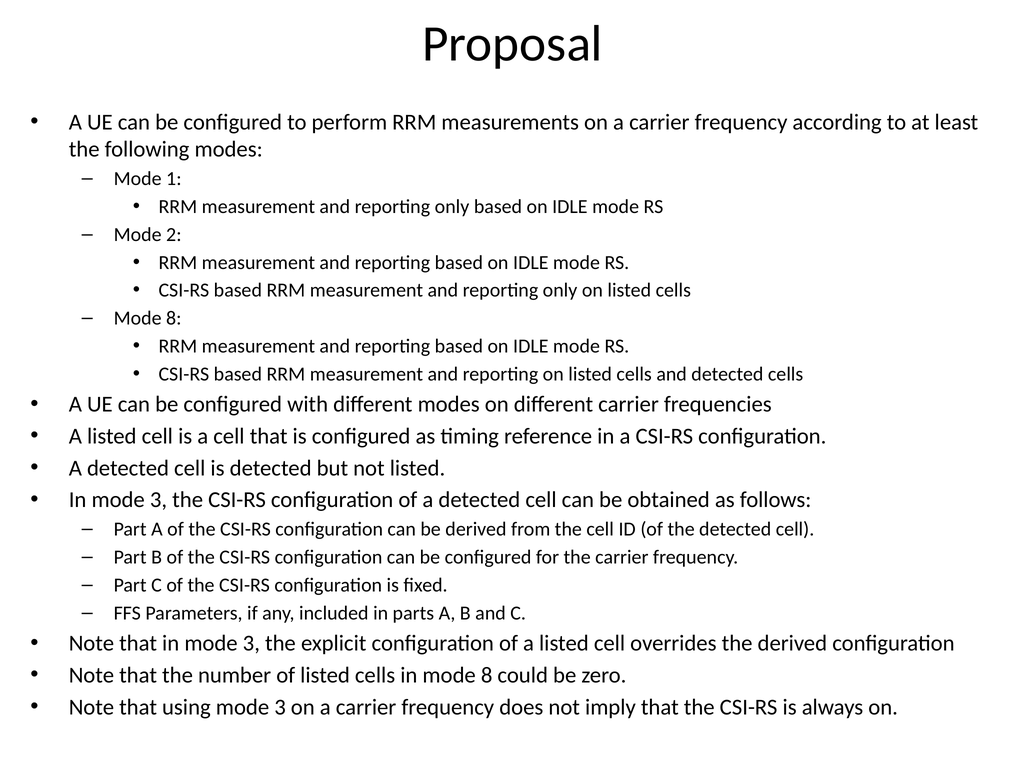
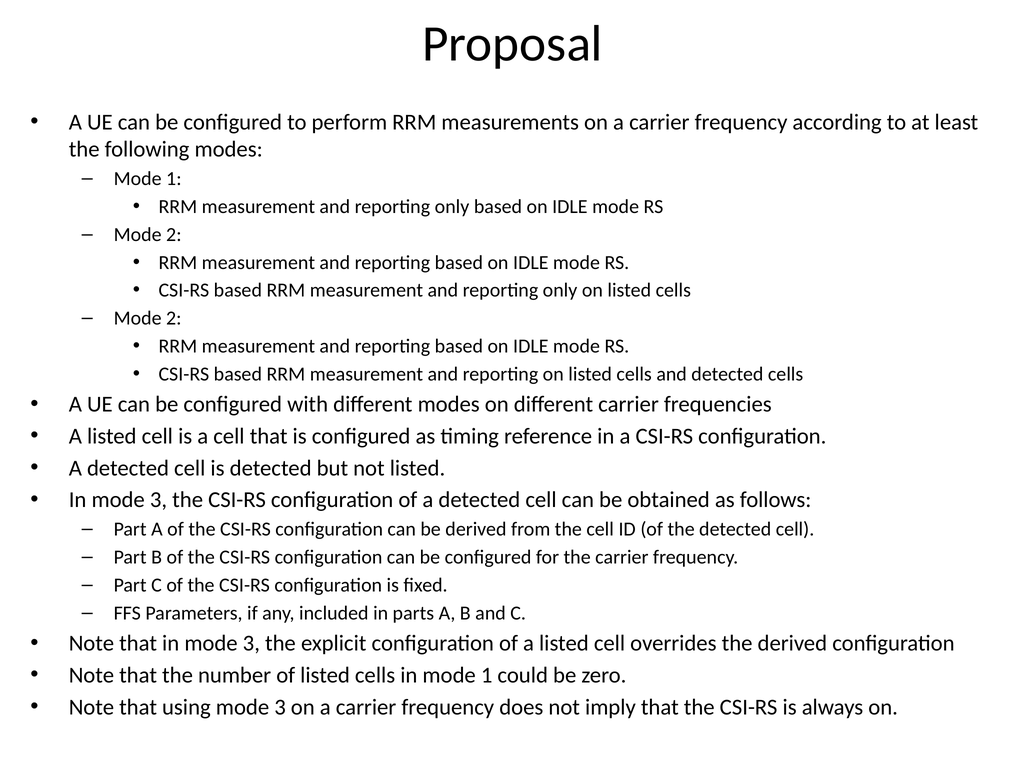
8: 8 -> 2 (174, 319)
in mode 8: 8 -> 1 (487, 676)
